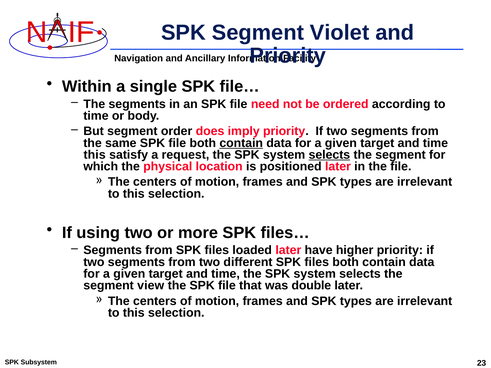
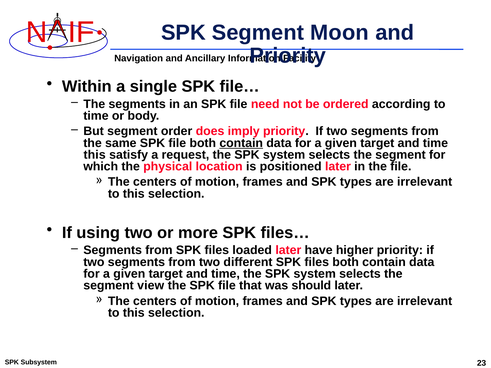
Violet: Violet -> Moon (340, 33)
selects underline: present -> none (329, 155)
double: double -> should (311, 286)
